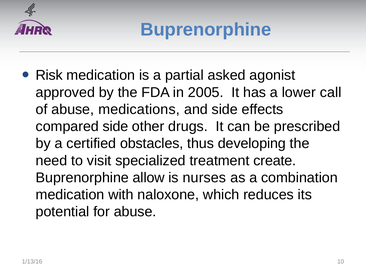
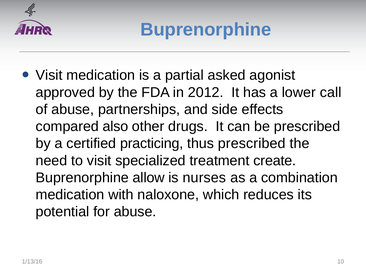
Risk: Risk -> Visit (49, 75)
2005: 2005 -> 2012 (206, 93)
medications: medications -> partnerships (139, 110)
compared side: side -> also (115, 127)
obstacles: obstacles -> practicing (152, 144)
thus developing: developing -> prescribed (252, 144)
